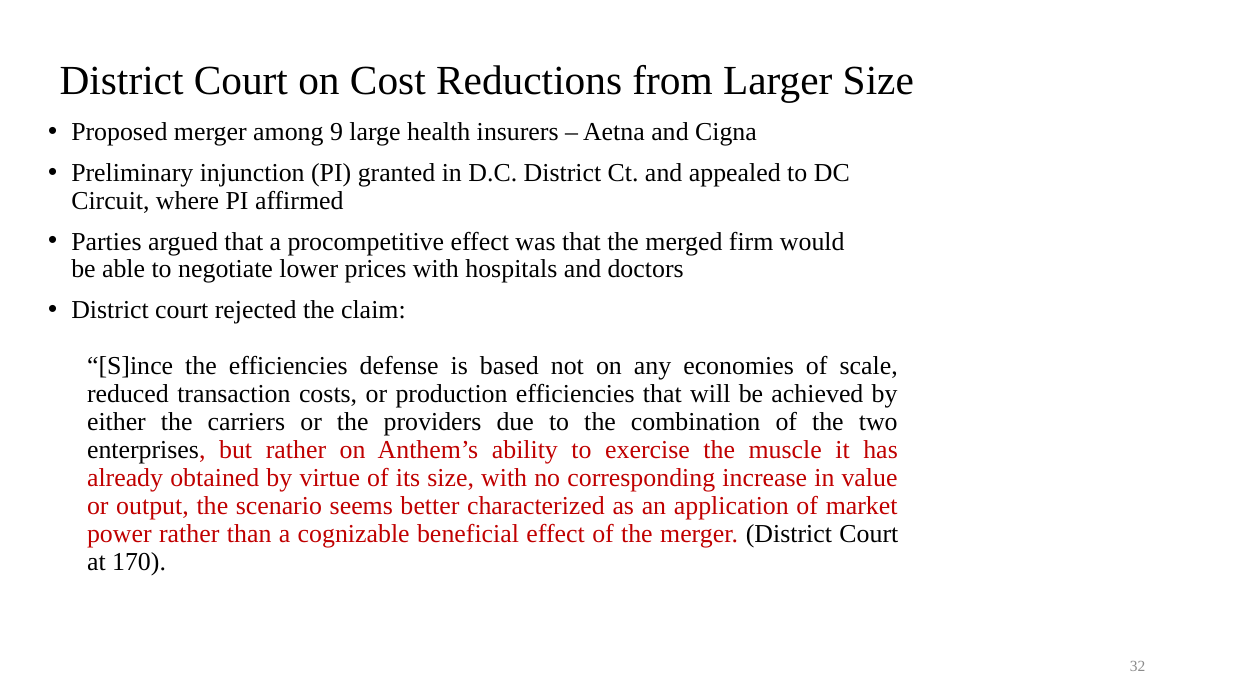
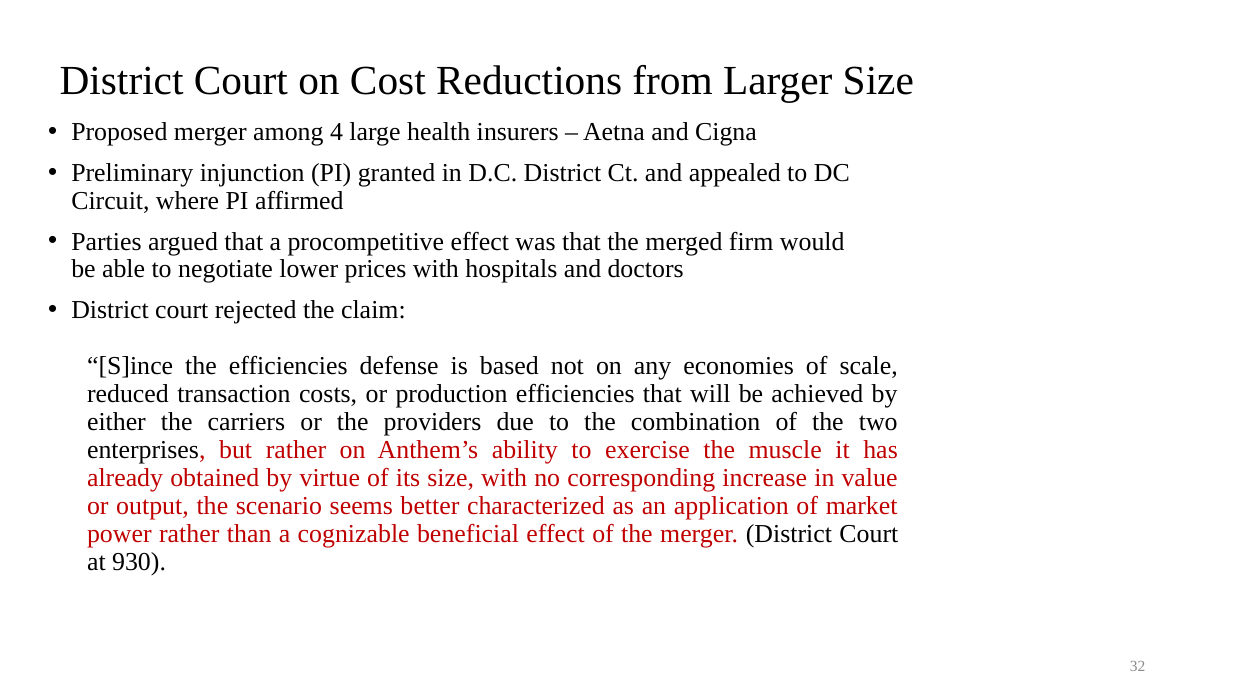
9: 9 -> 4 (337, 132)
170: 170 -> 930 (139, 561)
